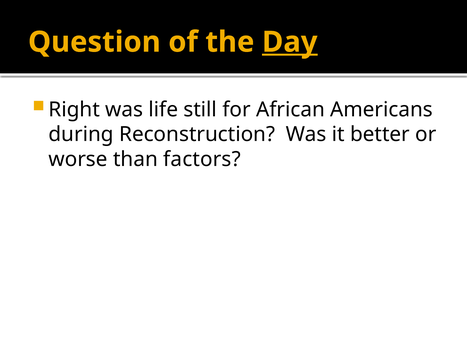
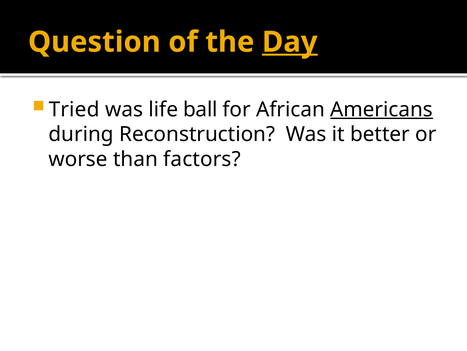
Right: Right -> Tried (74, 109)
still: still -> ball (200, 109)
Americans underline: none -> present (382, 109)
